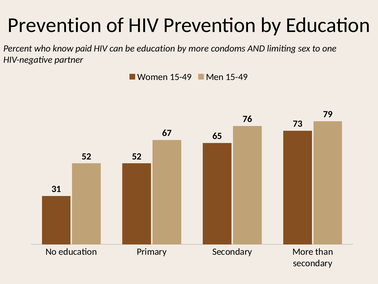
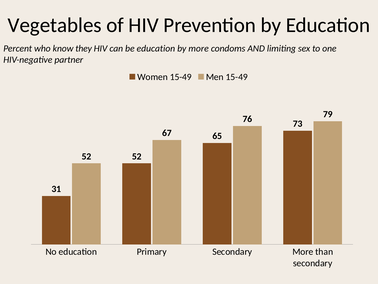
Prevention: Prevention -> Vegetables (55, 25)
paid: paid -> they (84, 48)
